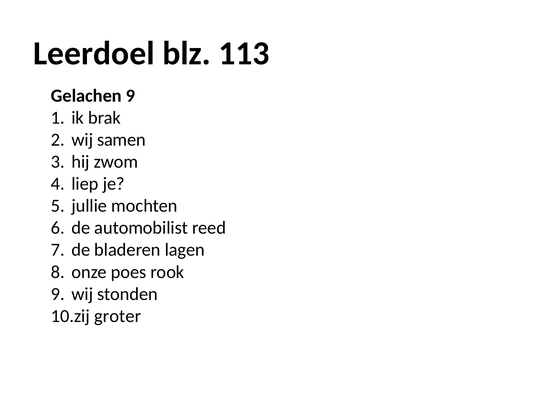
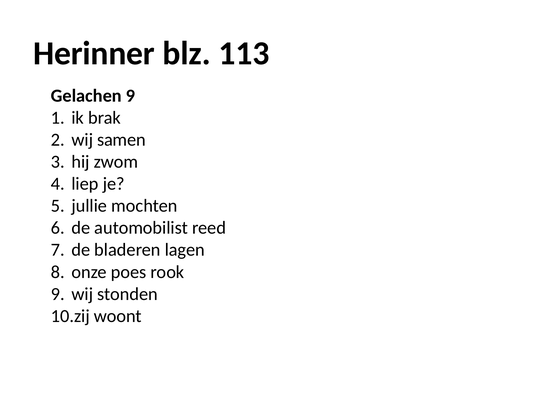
Leerdoel: Leerdoel -> Herinner (94, 53)
groter: groter -> woont (118, 316)
